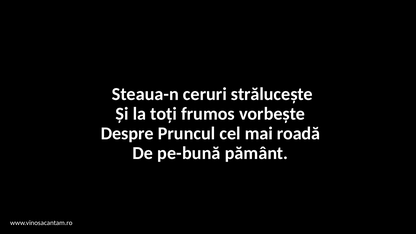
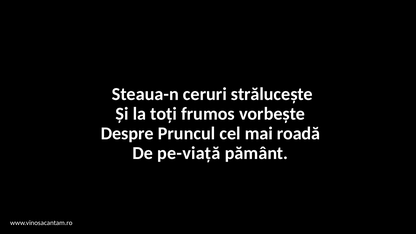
pe-bună: pe-bună -> pe-viață (189, 153)
